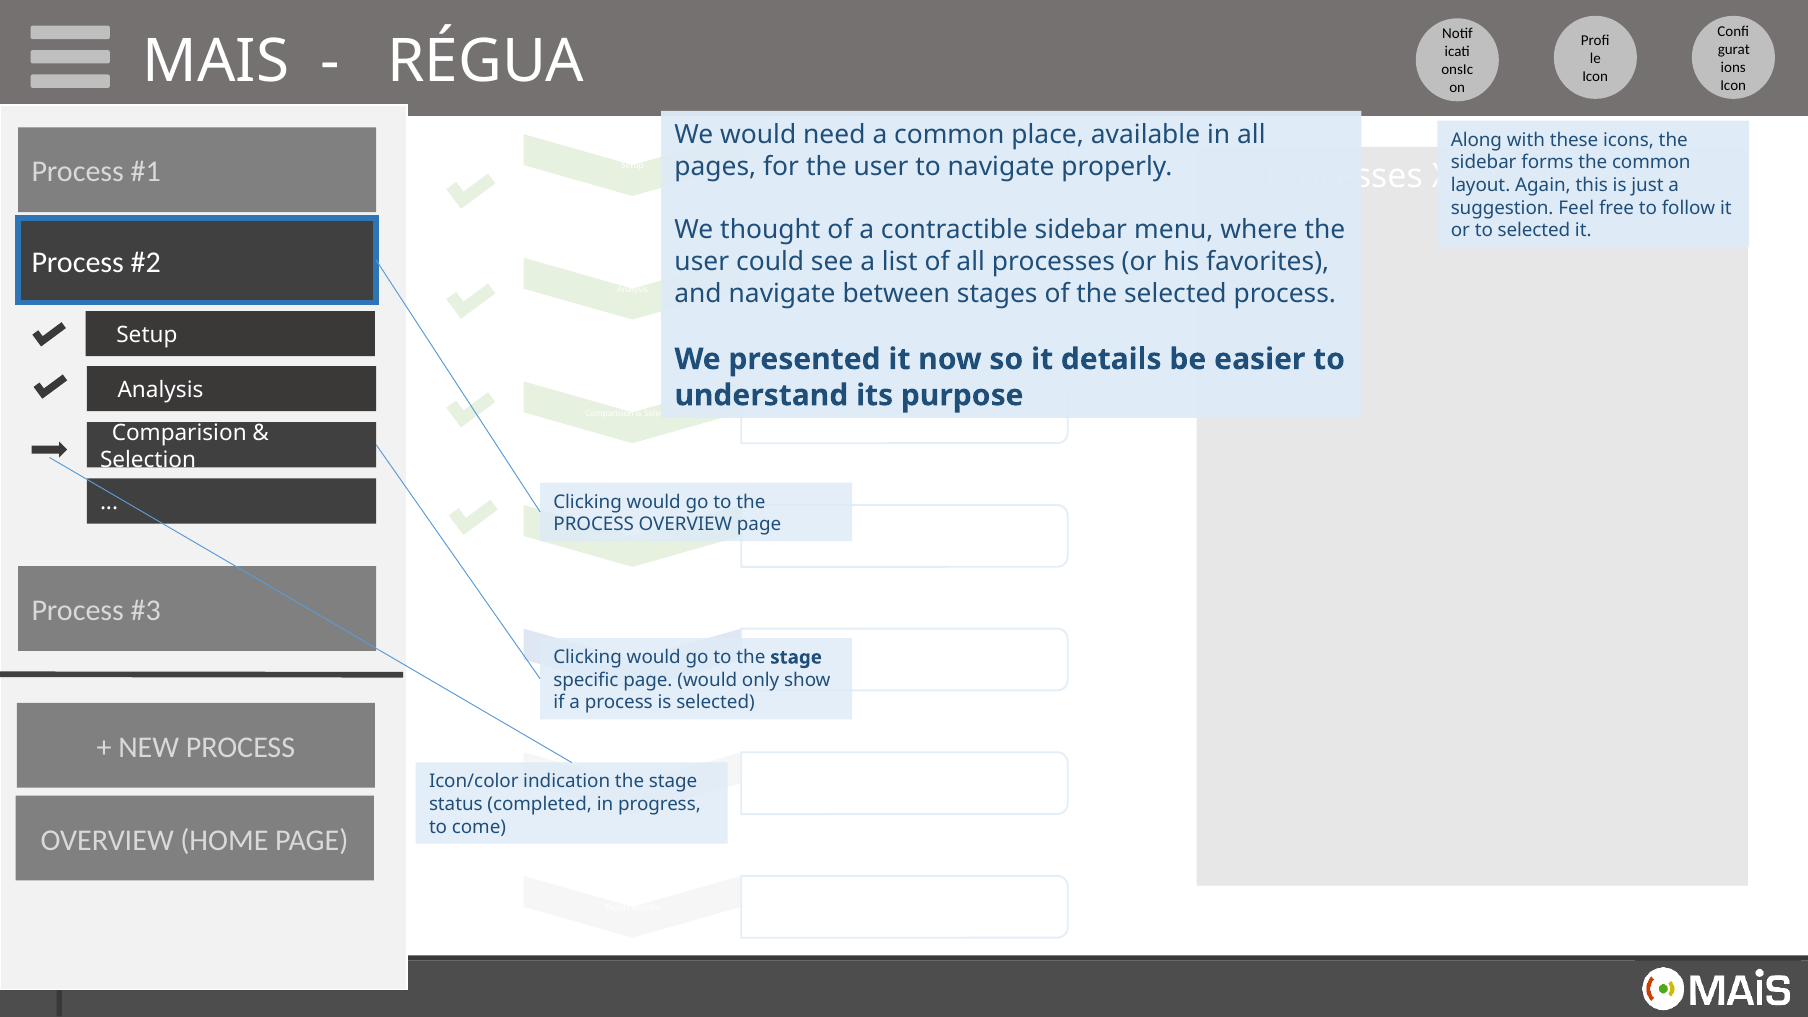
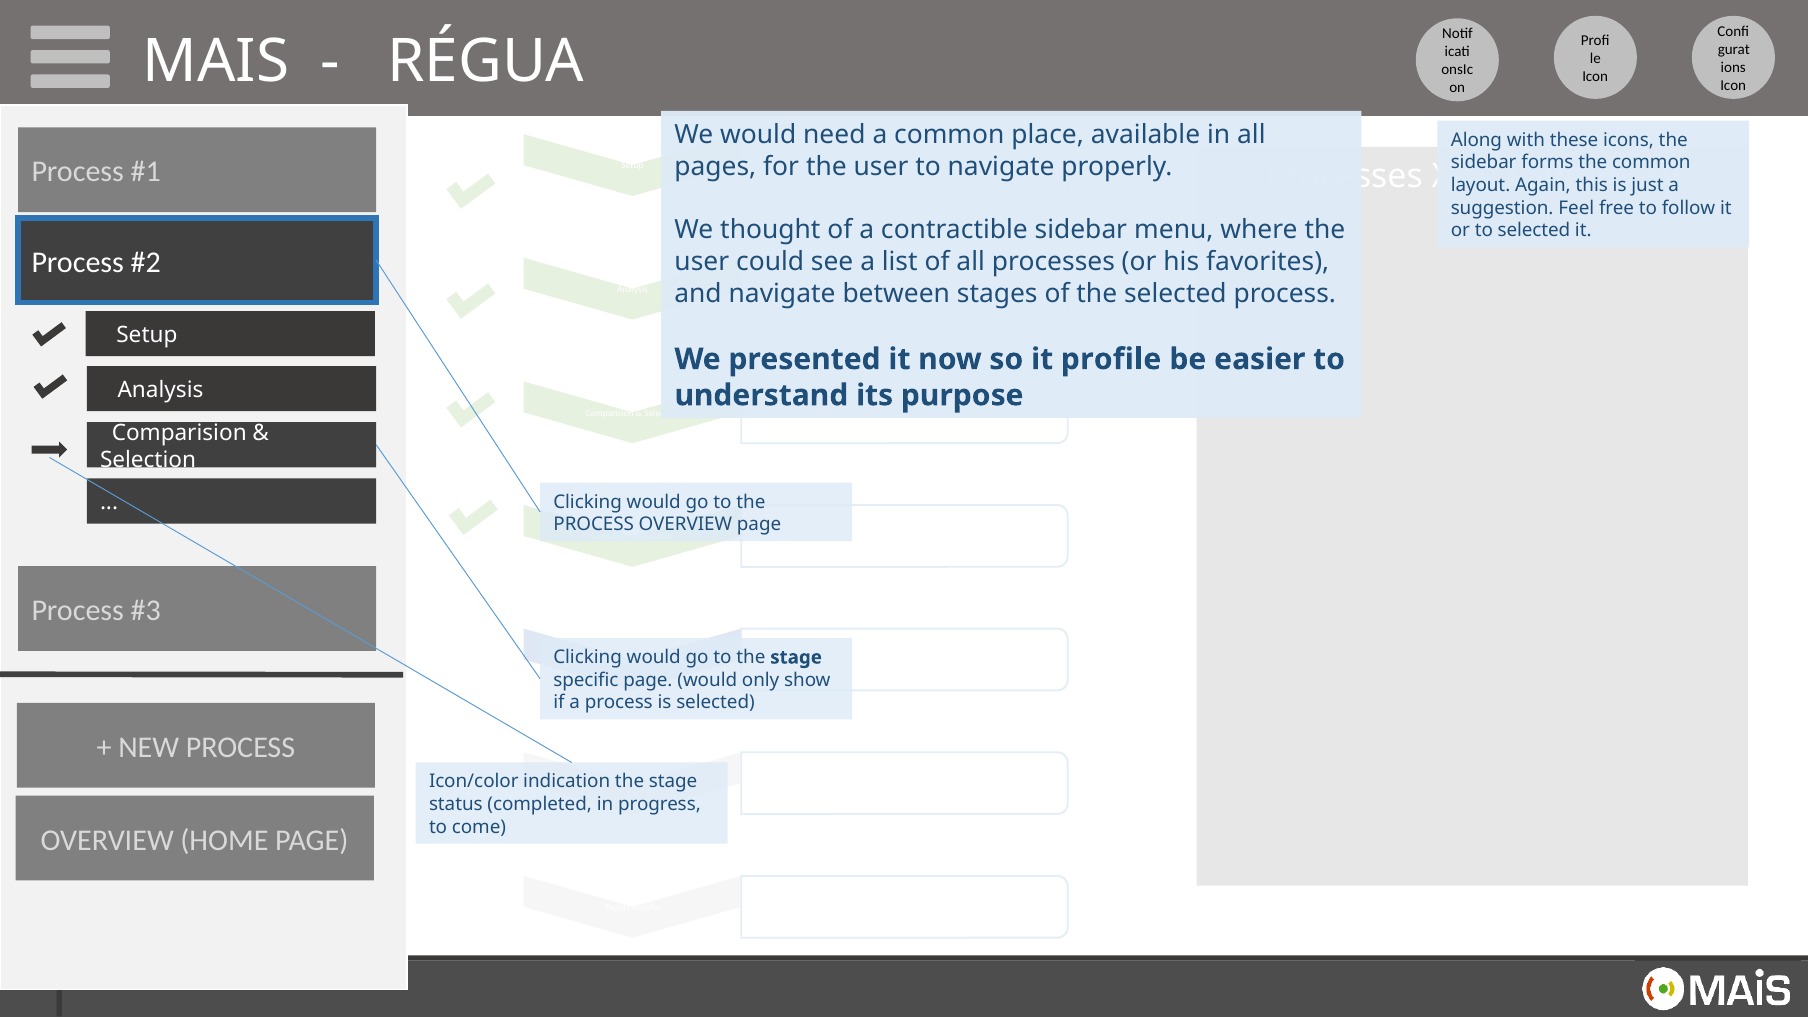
details: details -> profile (1111, 359)
